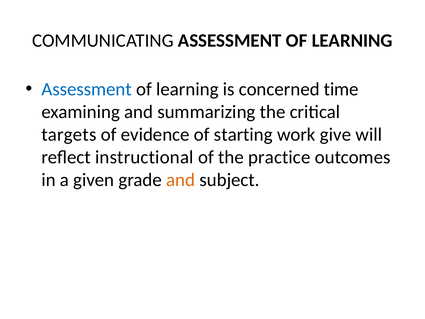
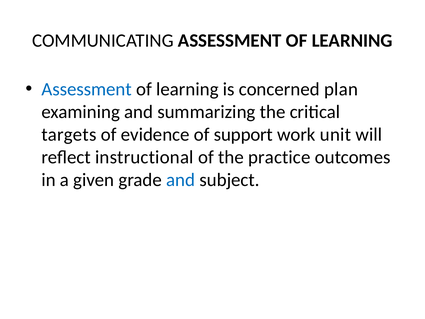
time: time -> plan (341, 89)
starting: starting -> support (243, 135)
give: give -> unit (335, 135)
and colour: orange -> blue (181, 180)
